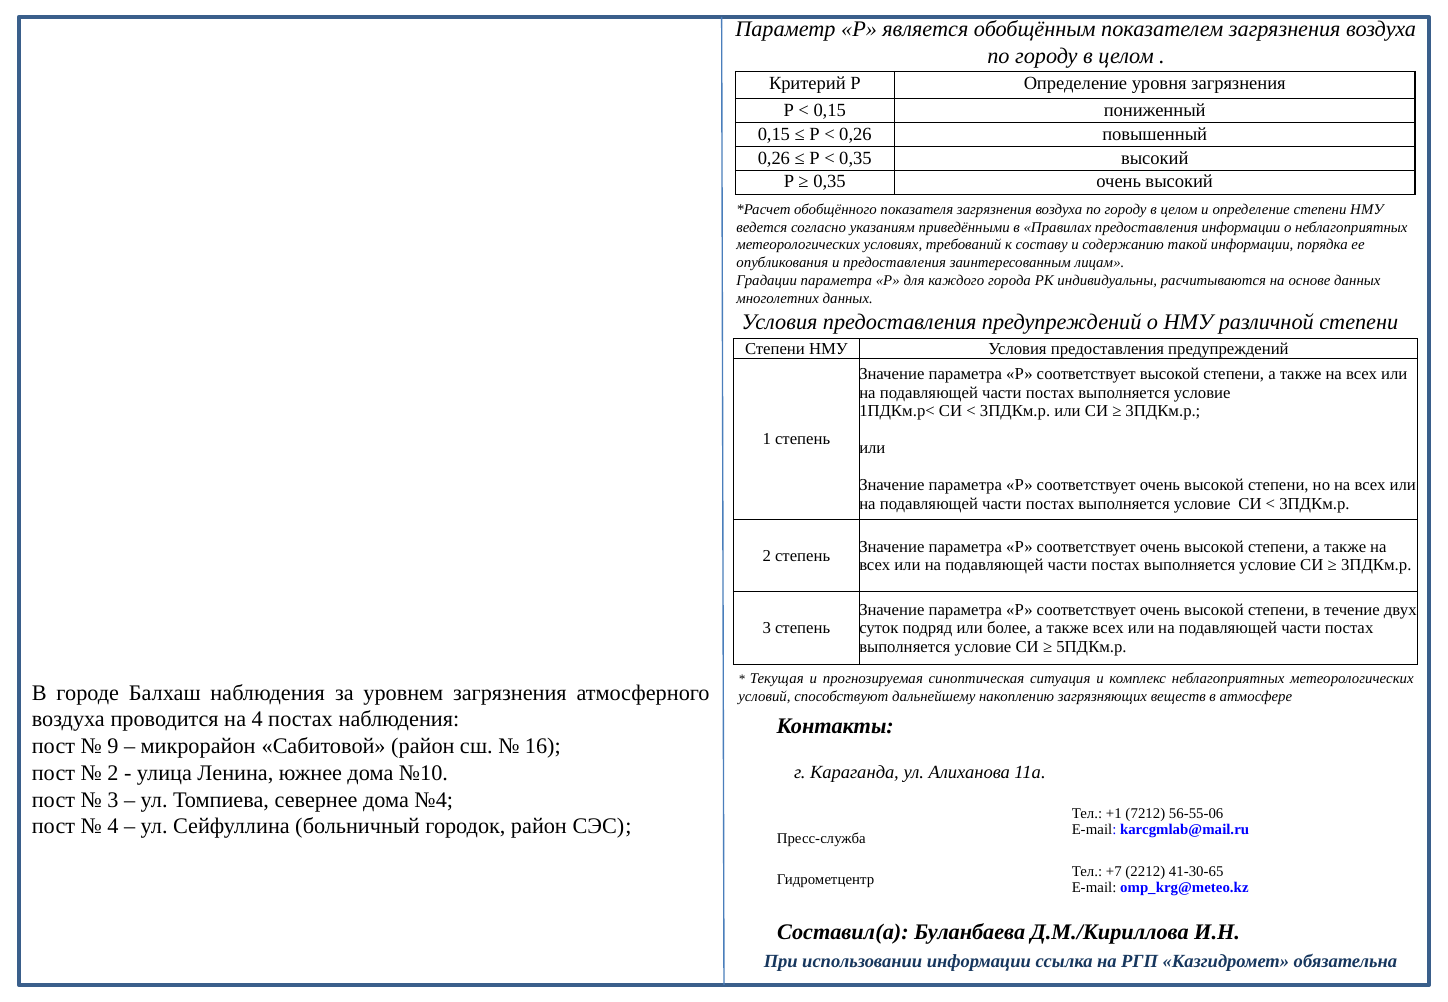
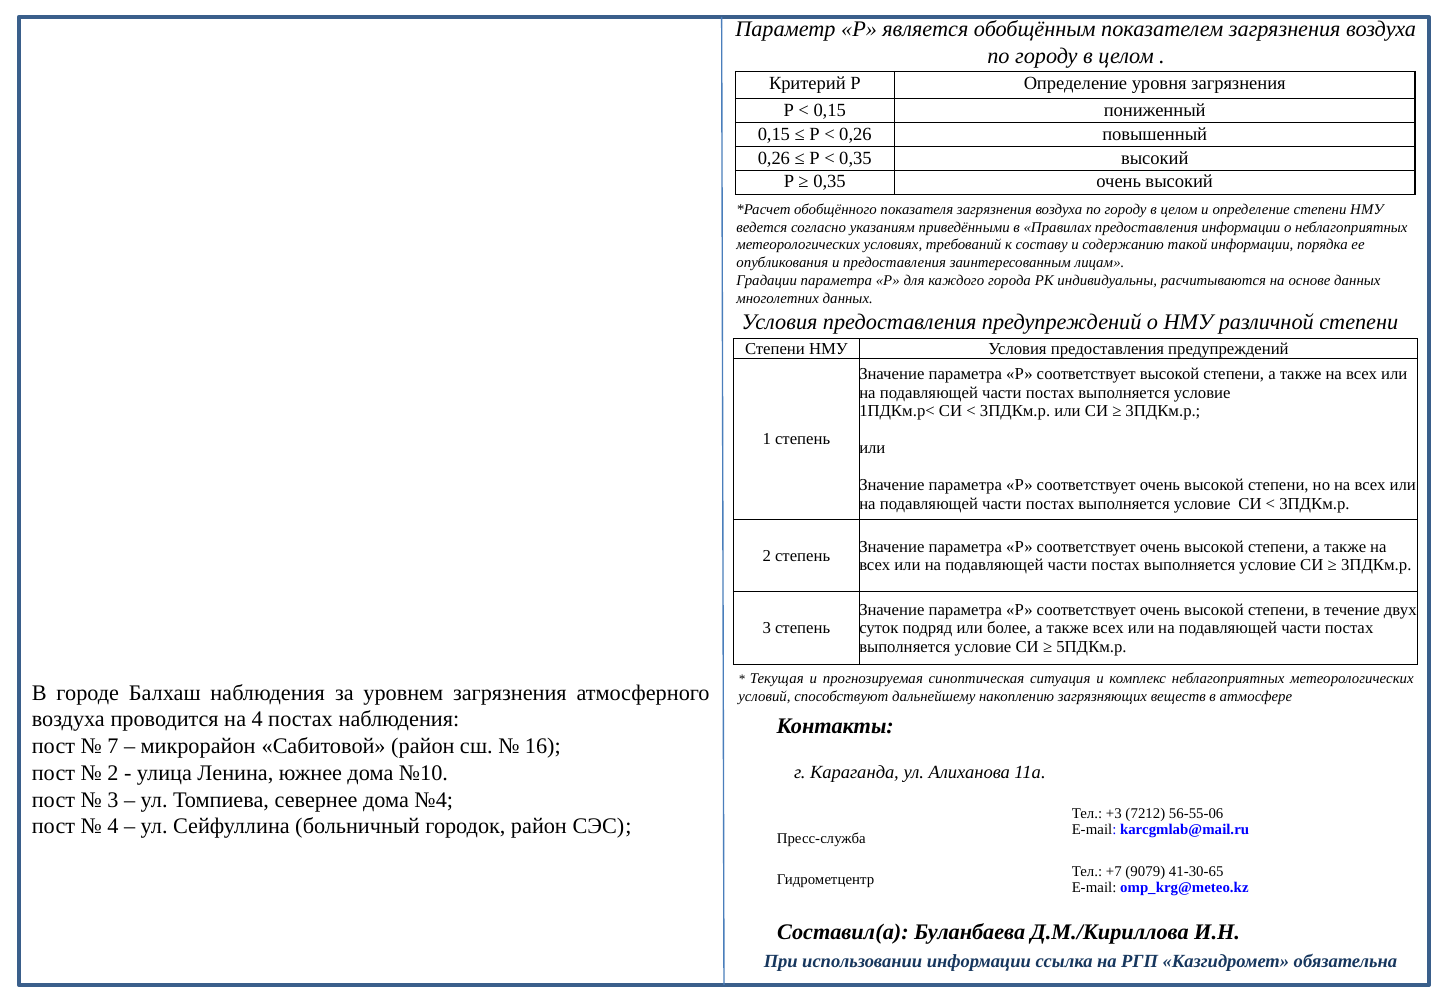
9: 9 -> 7 (113, 747)
+1: +1 -> +3 (1114, 814)
2212: 2212 -> 9079 (1145, 872)
